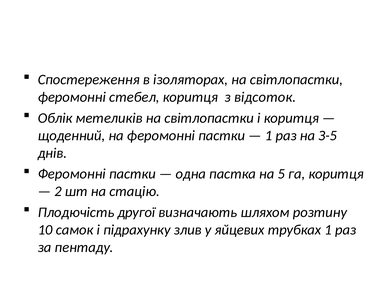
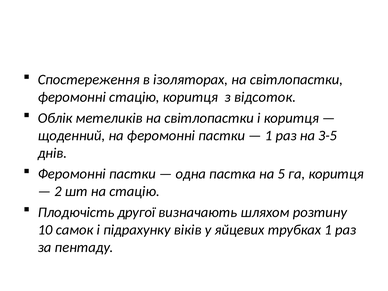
феромонні стебел: стебел -> стацію (134, 97)
злив: злив -> віків (188, 230)
